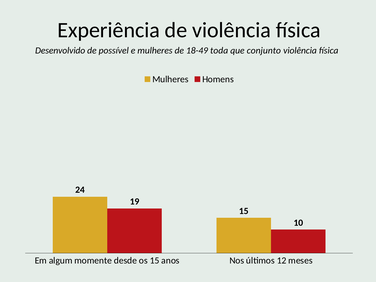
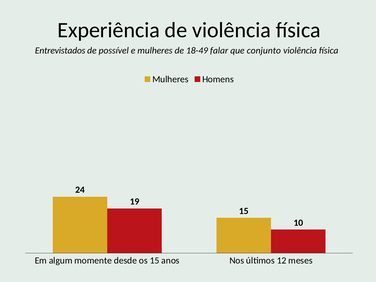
Desenvolvido: Desenvolvido -> Entrevistados (60, 50)
toda: toda -> falar (219, 50)
